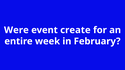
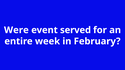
create: create -> served (76, 30)
